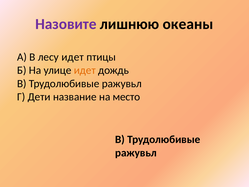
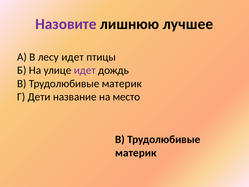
океаны: океаны -> лучшее (188, 24)
идет colour: orange -> purple (85, 70)
ражувьл: ражувьл -> материк (122, 83)
ражувьл: ражувьл -> материк (136, 153)
